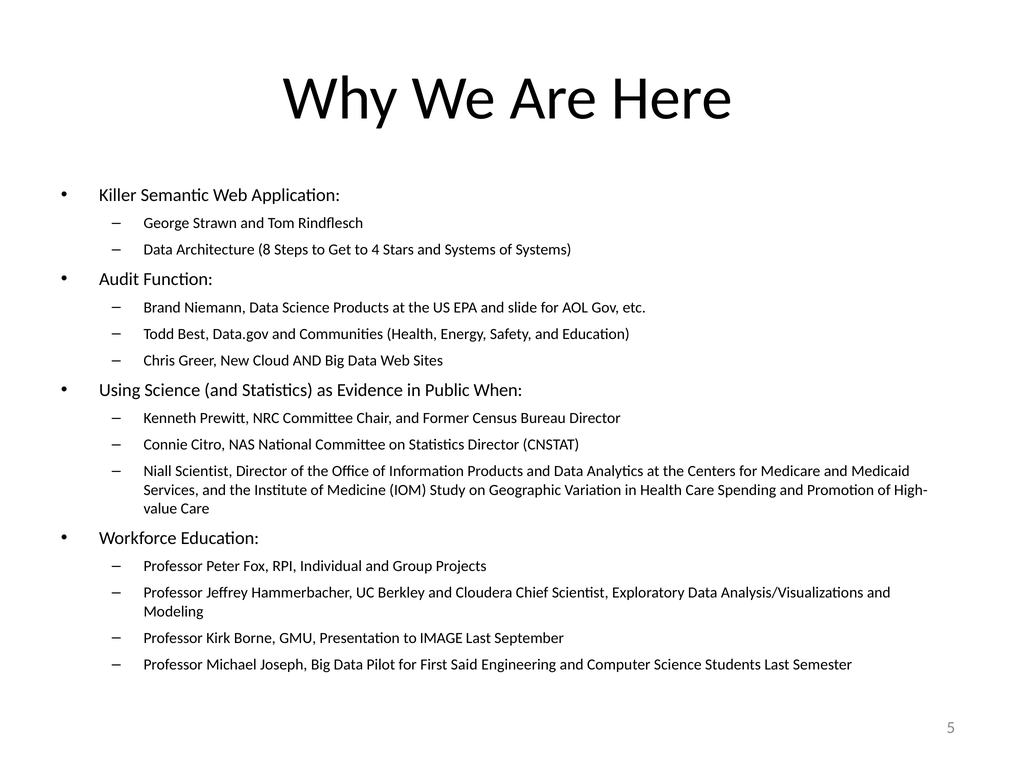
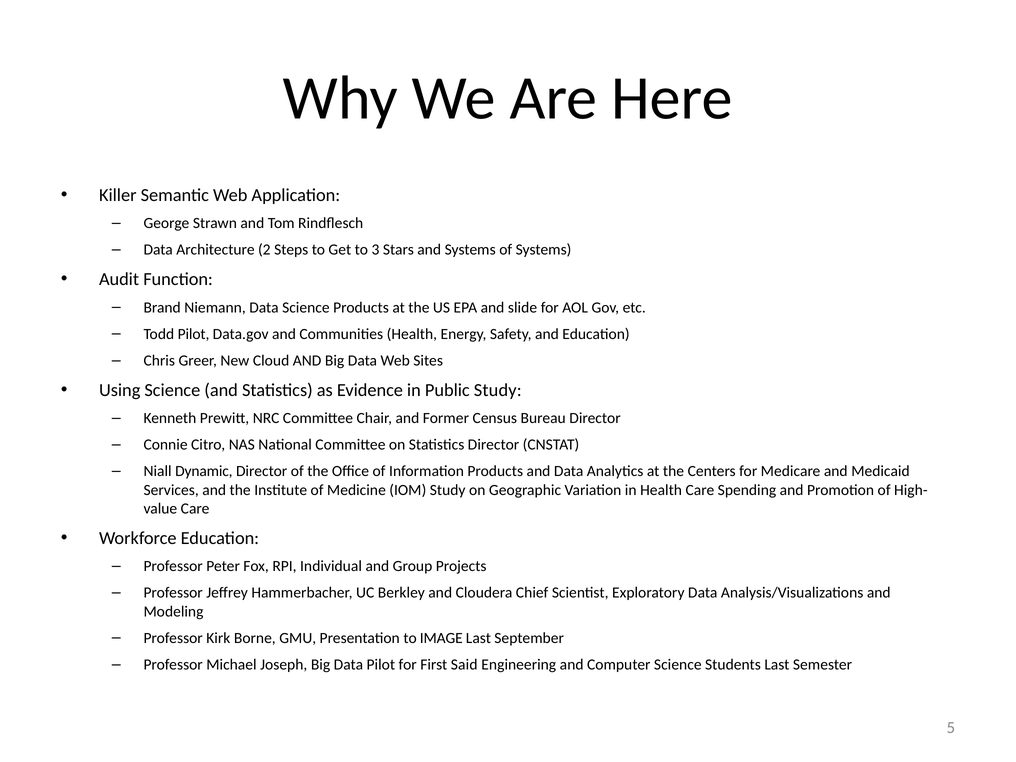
8: 8 -> 2 (264, 250)
4: 4 -> 3 (376, 250)
Todd Best: Best -> Pilot (194, 334)
Public When: When -> Study (498, 390)
Niall Scientist: Scientist -> Dynamic (204, 471)
